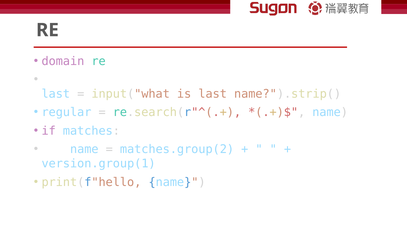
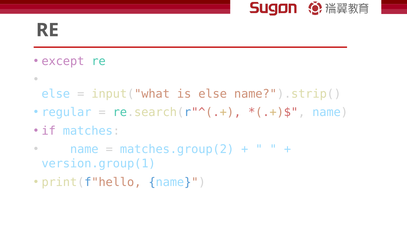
domain: domain -> except (63, 61)
last: last -> else (56, 94)
is last: last -> else (213, 94)
